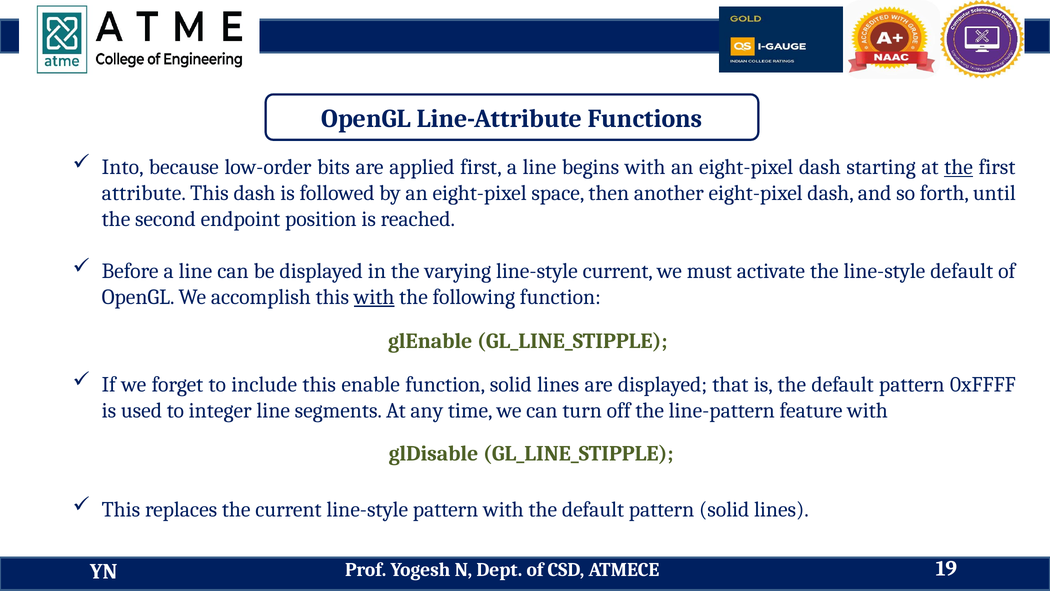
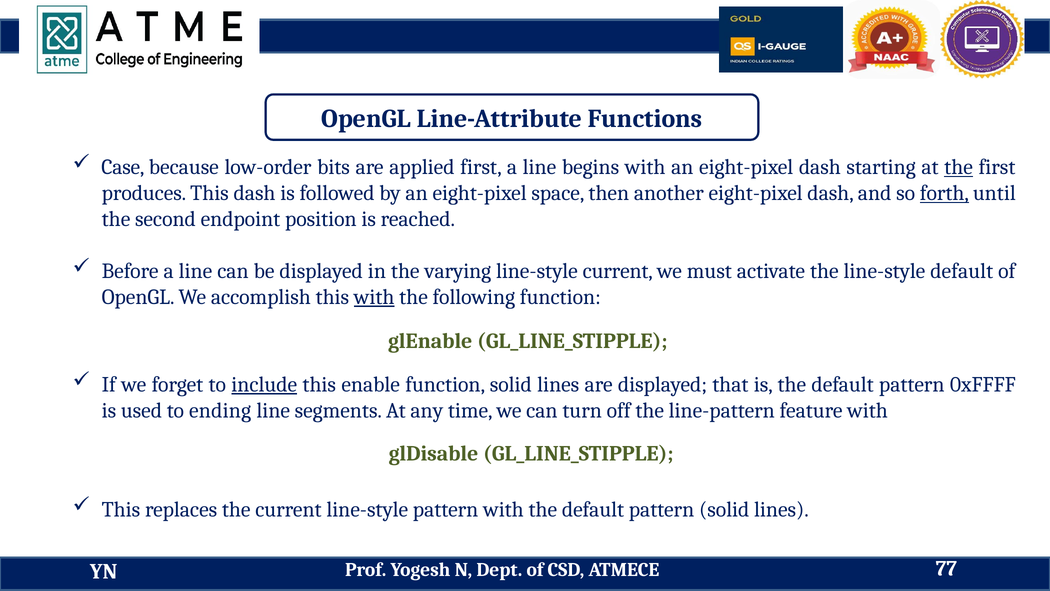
Into: Into -> Case (123, 167)
attribute: attribute -> produces (144, 193)
forth underline: none -> present (944, 193)
include underline: none -> present (264, 384)
integer: integer -> ending (220, 410)
19: 19 -> 77 (946, 568)
